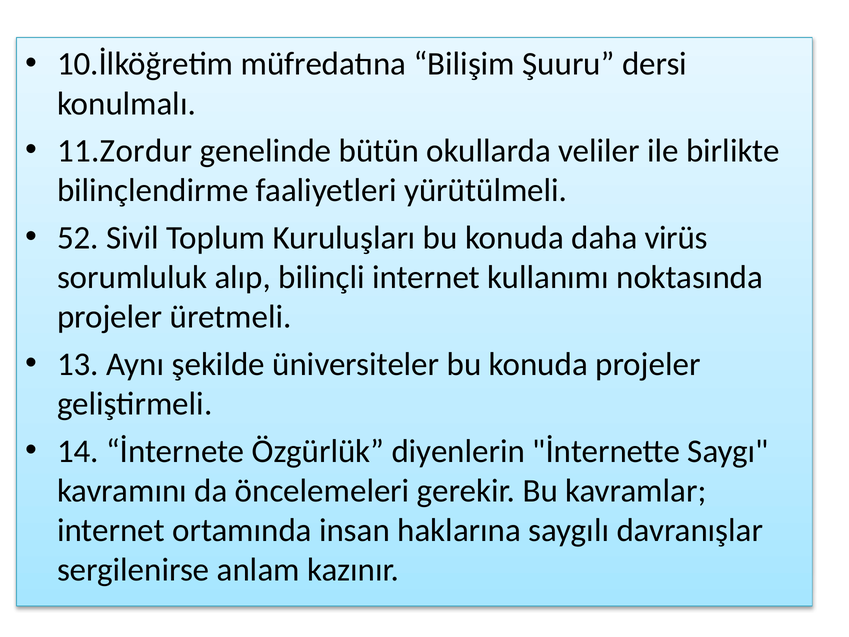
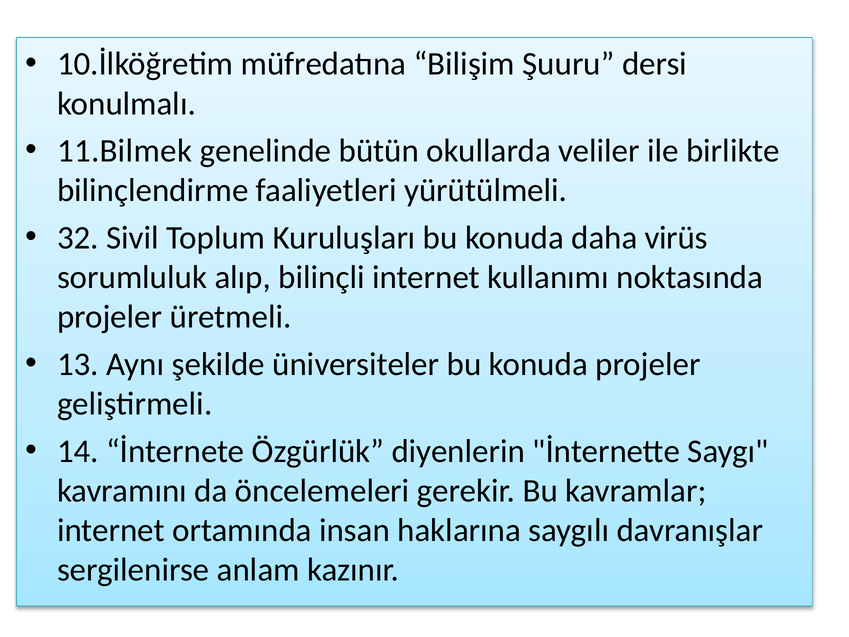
11.Zordur: 11.Zordur -> 11.Bilmek (125, 151)
52: 52 -> 32 (78, 238)
